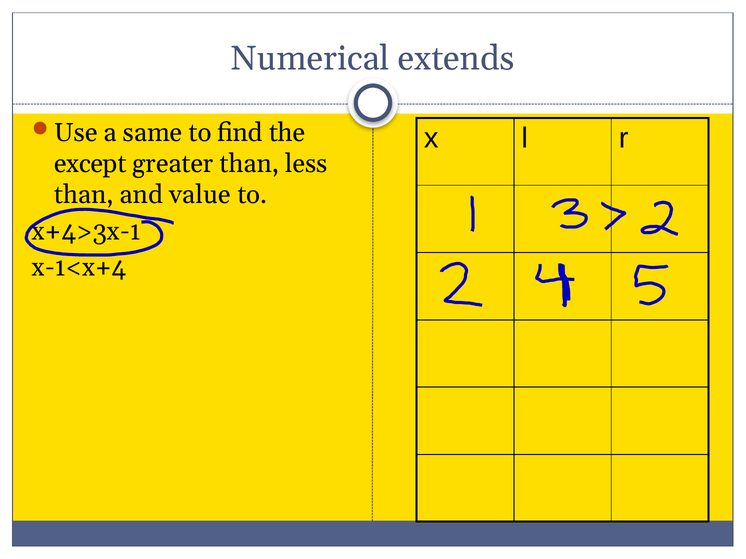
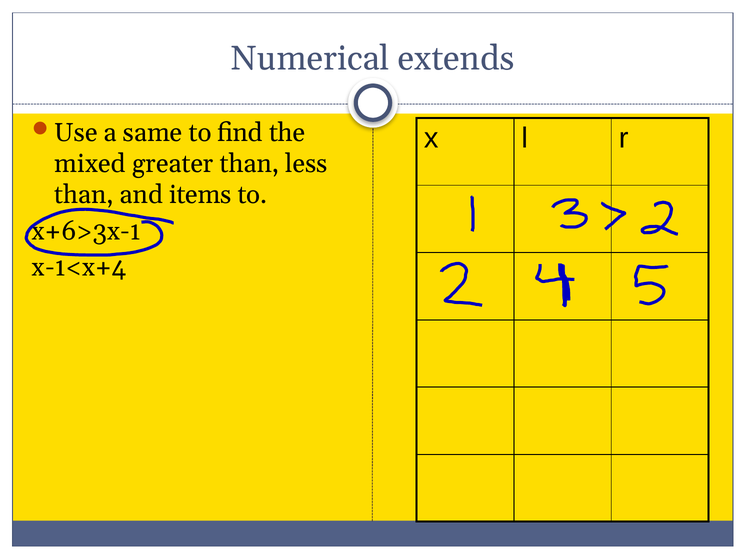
except: except -> mixed (90, 164)
value: value -> items (200, 195)
x+4>3x-1: x+4>3x-1 -> x+6>3x-1 (86, 231)
